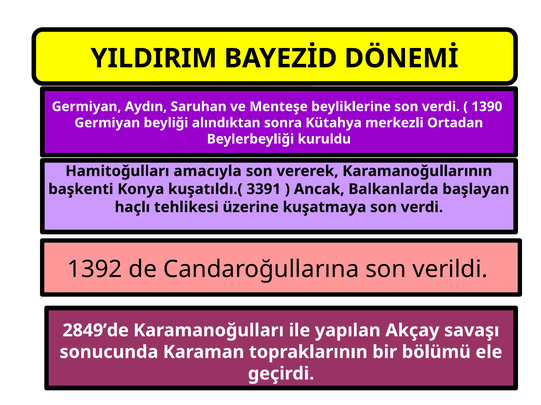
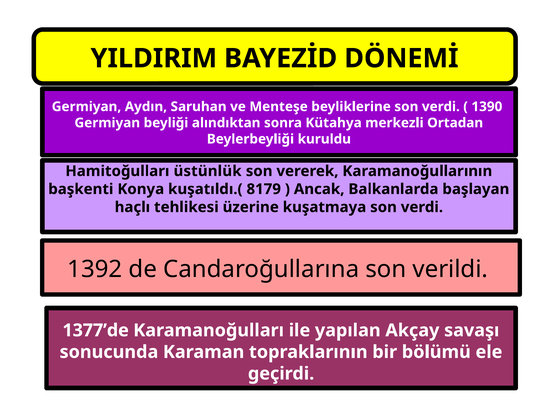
amacıyla: amacıyla -> üstünlük (208, 171)
3391: 3391 -> 8179 (264, 189)
2849’de: 2849’de -> 1377’de (96, 331)
